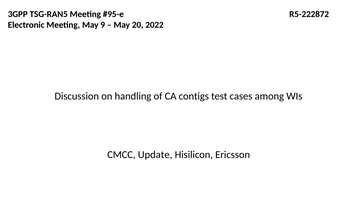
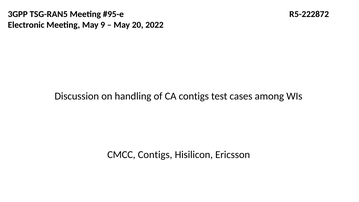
CMCC Update: Update -> Contigs (155, 155)
